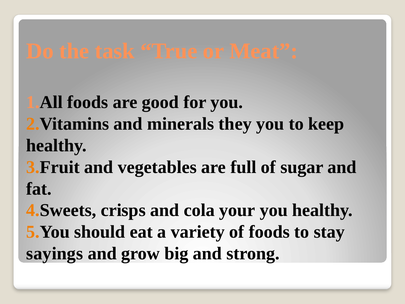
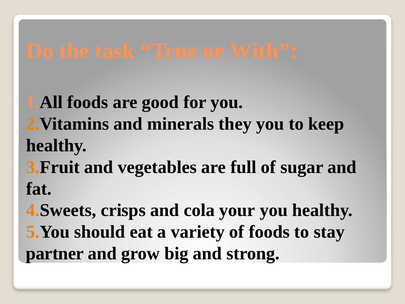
Meat: Meat -> With (264, 51)
sayings: sayings -> partner (55, 253)
